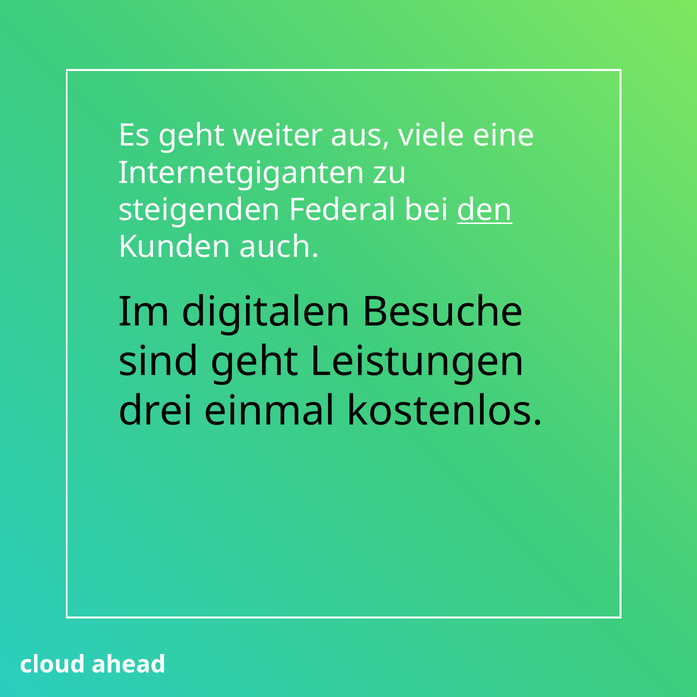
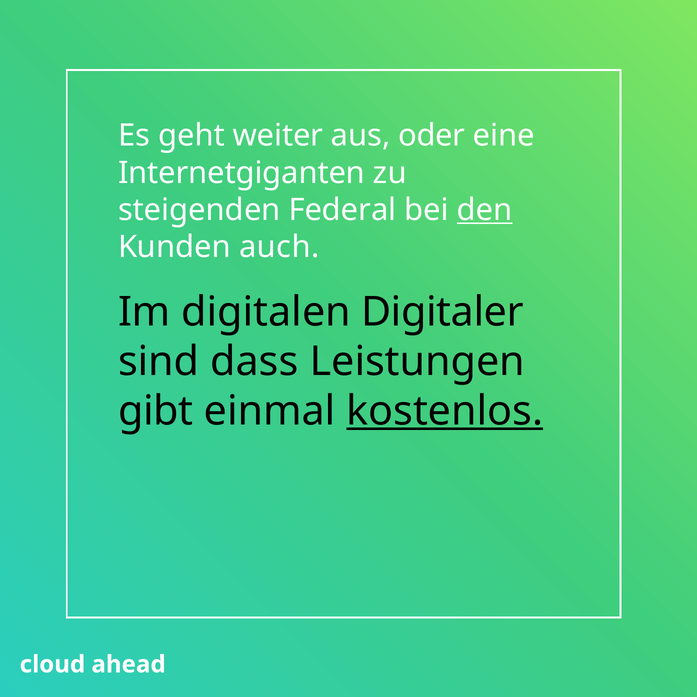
viele: viele -> oder (432, 136)
Besuche: Besuche -> Digitaler (443, 312)
sind geht: geht -> dass (254, 361)
drei: drei -> gibt (156, 411)
kostenlos underline: none -> present (445, 411)
